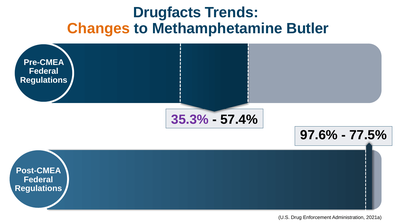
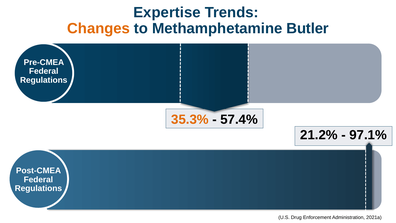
Drugfacts: Drugfacts -> Expertise (167, 12)
35.3% colour: purple -> orange (190, 119)
97.6%: 97.6% -> 21.2% (319, 135)
77.5%: 77.5% -> 97.1% (368, 135)
